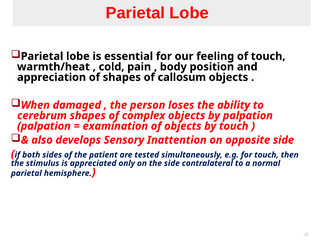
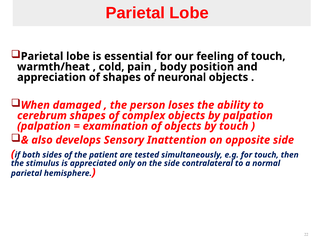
callosum: callosum -> neuronal (182, 77)
